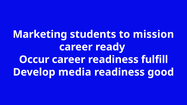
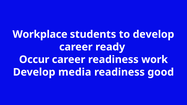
Marketing: Marketing -> Workplace (40, 34)
to mission: mission -> develop (153, 34)
fulfill: fulfill -> work (155, 60)
